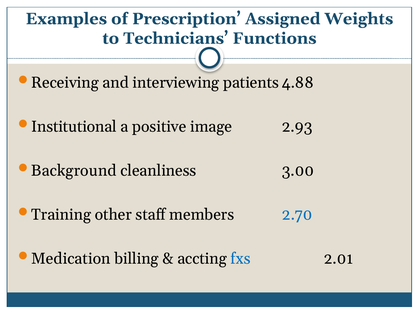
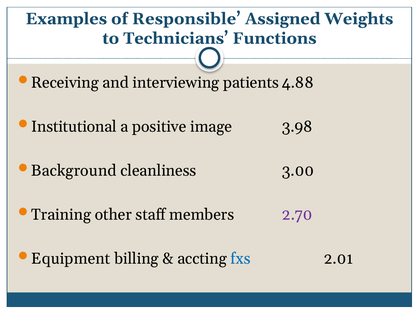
Prescription: Prescription -> Responsible (186, 19)
2.93: 2.93 -> 3.98 (297, 127)
2.70 colour: blue -> purple (297, 215)
Medication: Medication -> Equipment (71, 259)
